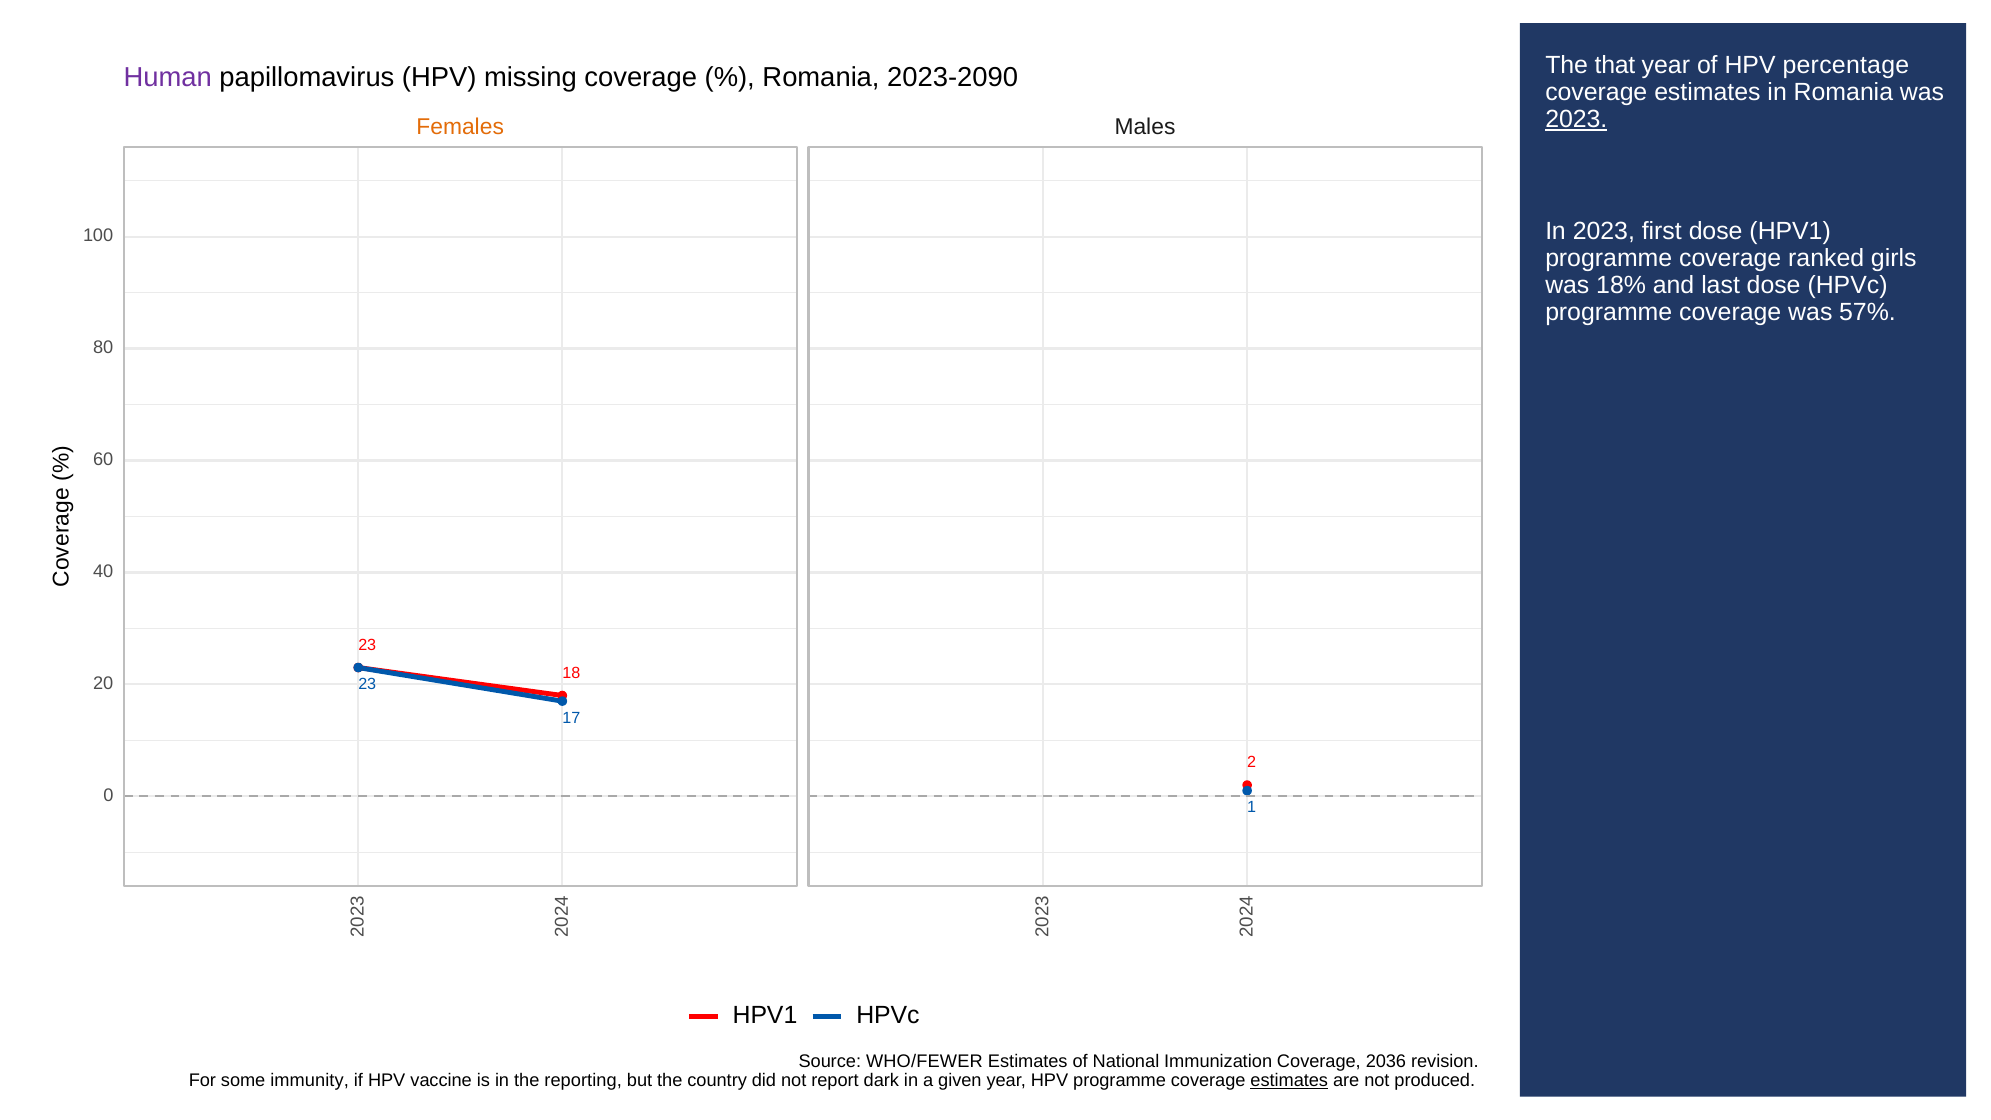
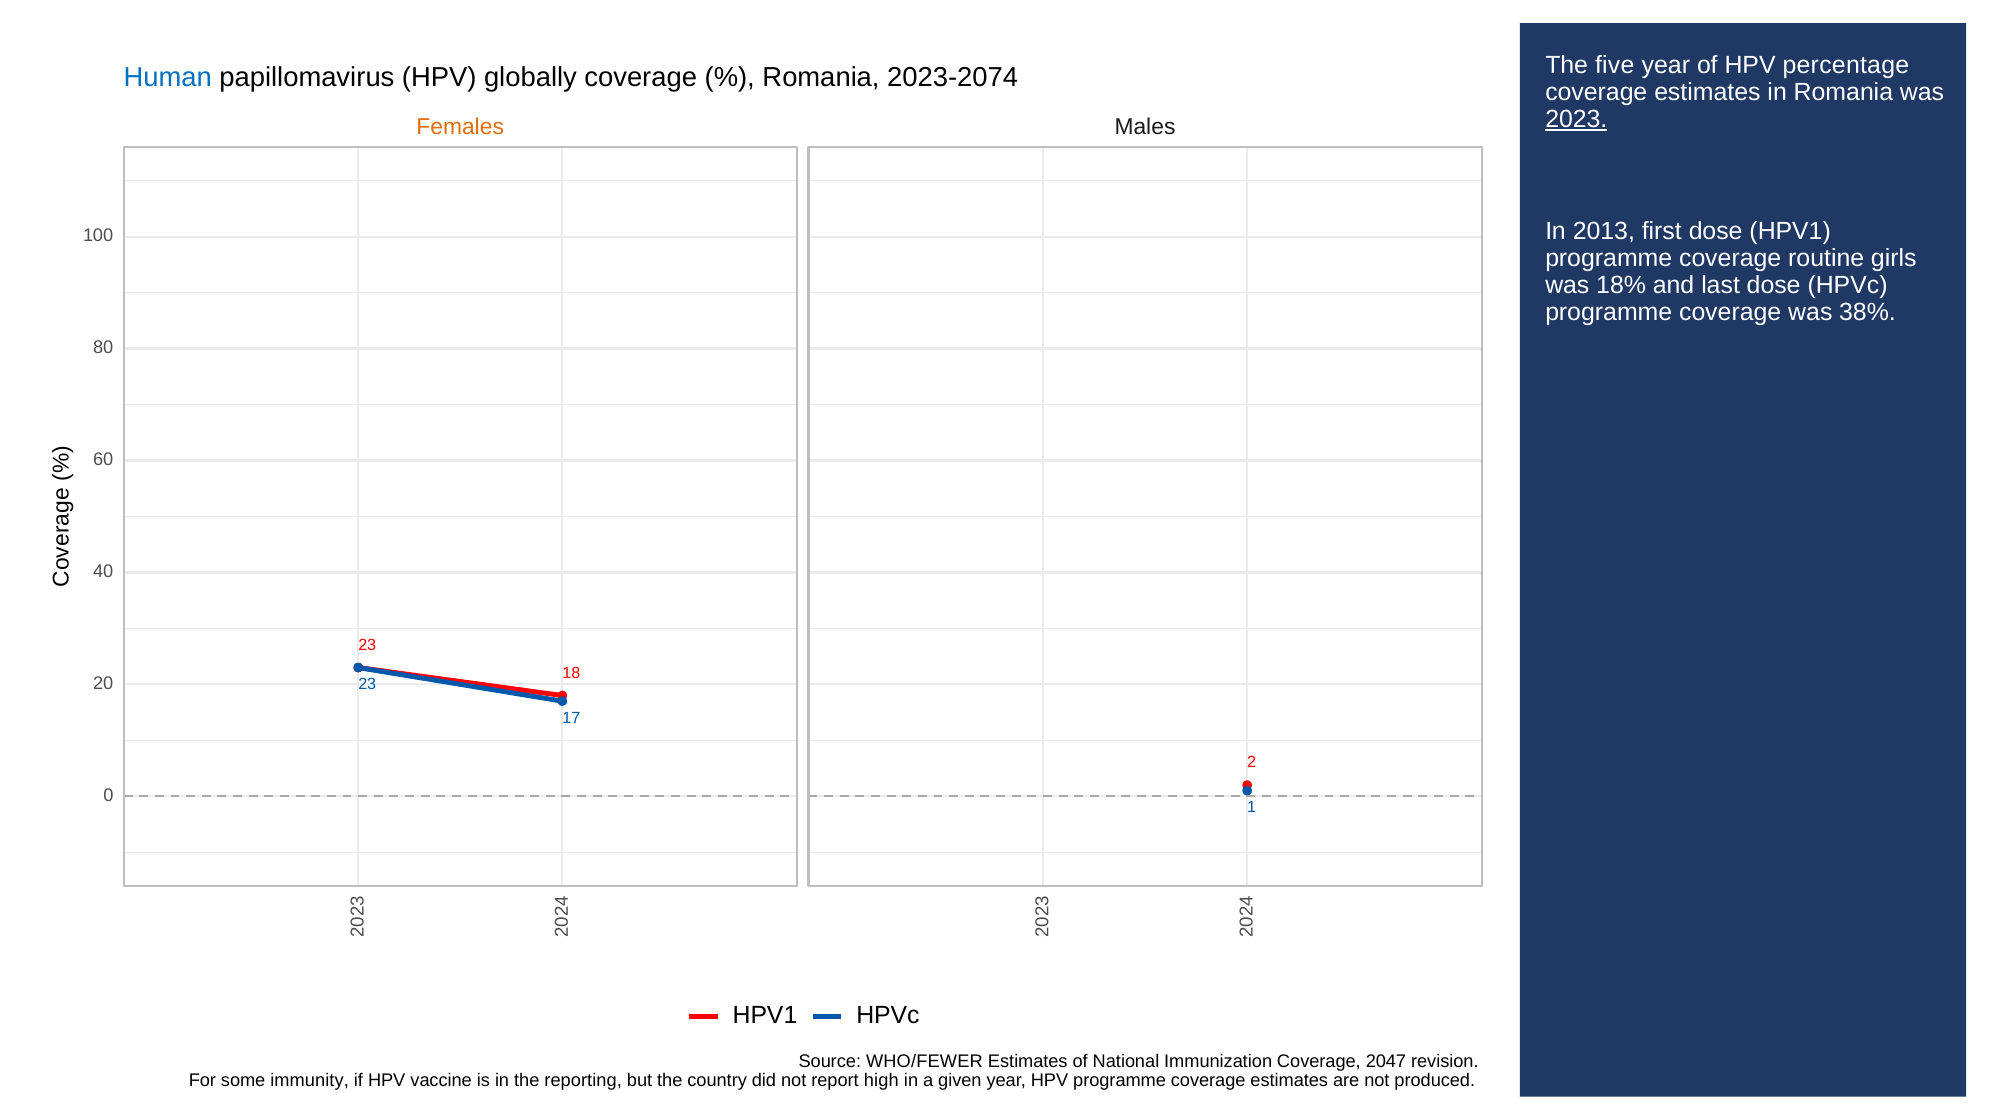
that: that -> five (1615, 65)
Human colour: purple -> blue (168, 77)
missing: missing -> globally (530, 77)
2023-2090: 2023-2090 -> 2023-2074 (953, 77)
In 2023: 2023 -> 2013 (1604, 232)
ranked: ranked -> routine (1826, 259)
57%: 57% -> 38% (1867, 312)
2036: 2036 -> 2047 (1386, 1061)
dark: dark -> high (881, 1081)
estimates underline: present -> none (1289, 1081)
